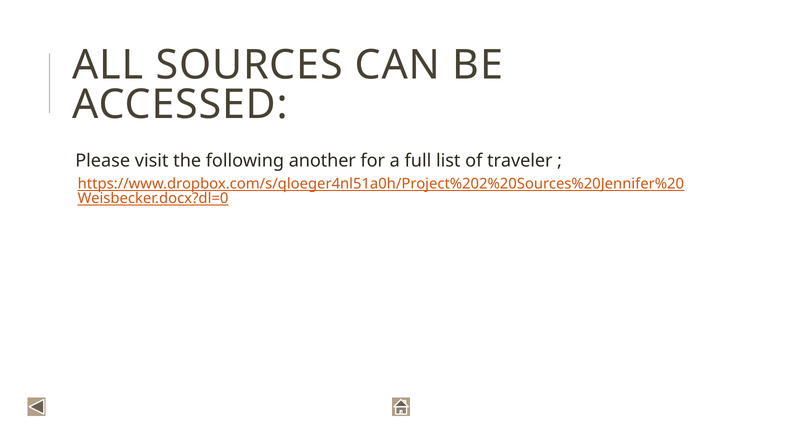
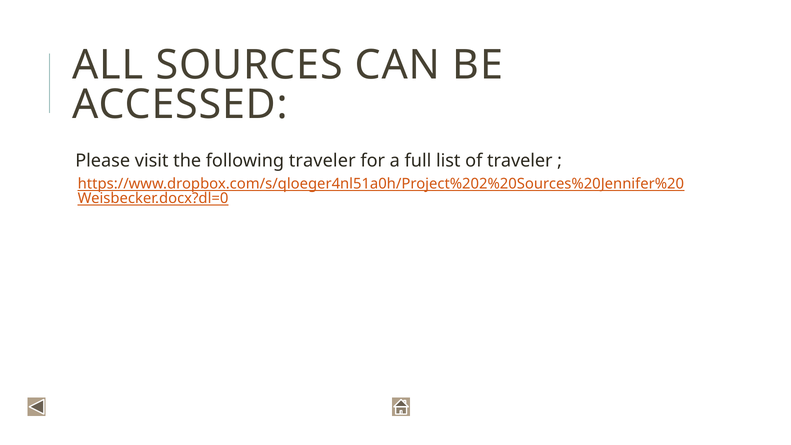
following another: another -> traveler (322, 161)
